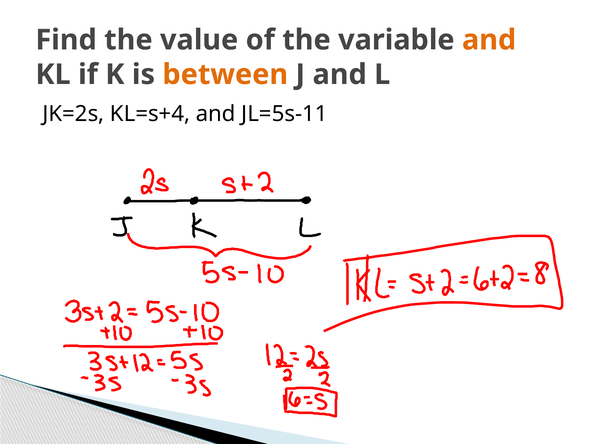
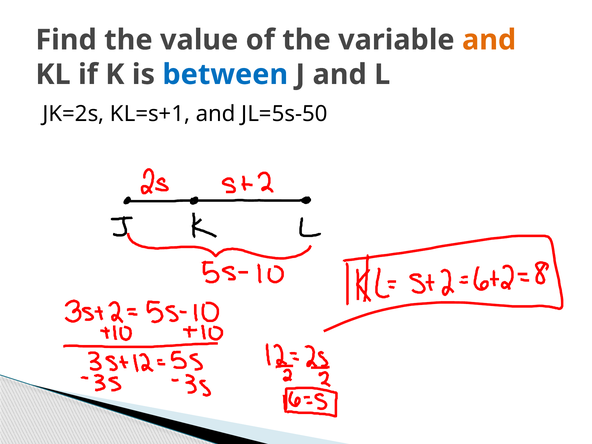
between colour: orange -> blue (225, 75)
KL=s+4: KL=s+4 -> KL=s+1 (150, 114)
JL=5s-11: JL=5s-11 -> JL=5s-50 (284, 114)
